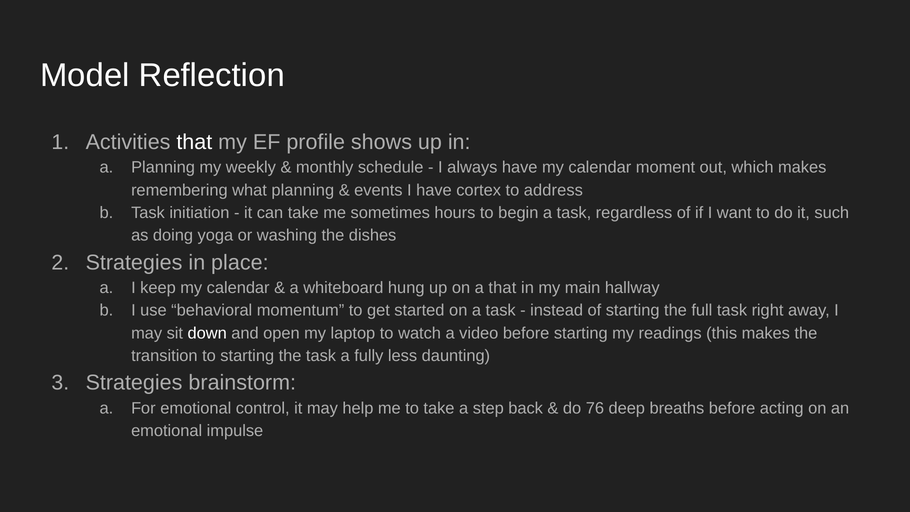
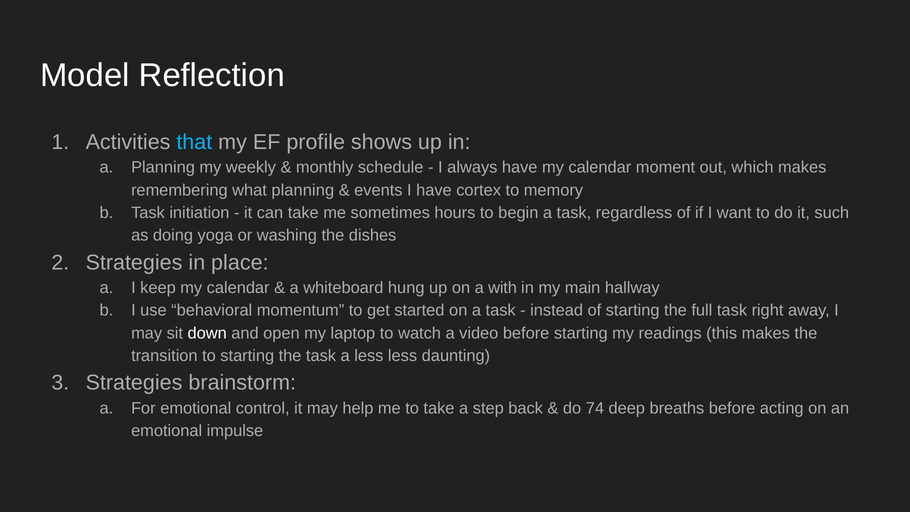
that colour: white -> light blue (194, 142)
address: address -> memory (553, 190)
a that: that -> with (503, 288)
a fully: fully -> less (369, 356)
76: 76 -> 74 (595, 408)
